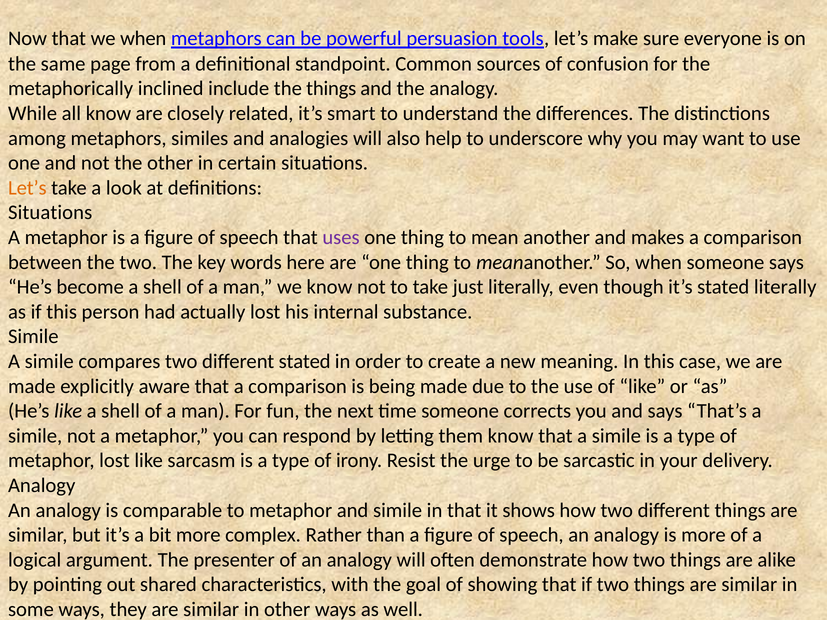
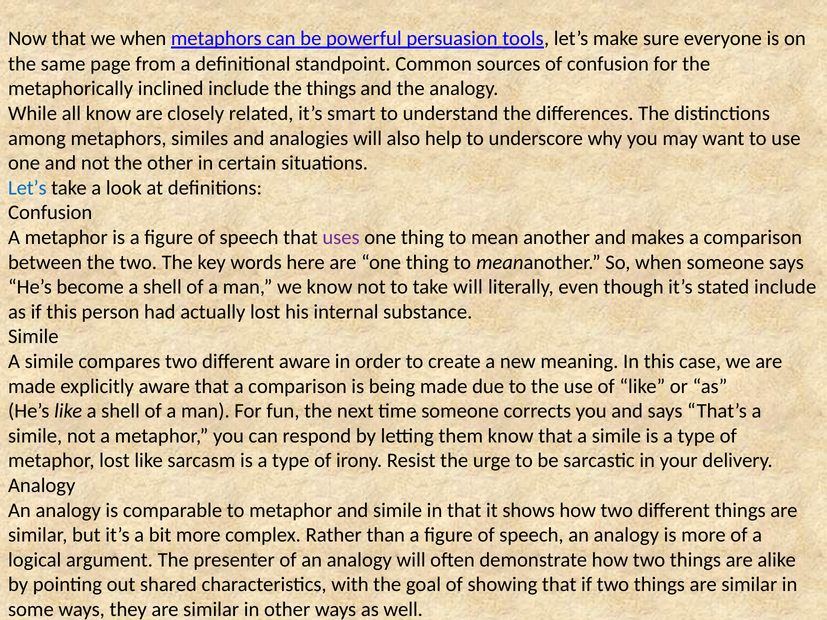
Let’s colour: orange -> blue (27, 188)
Situations: Situations -> Confusion (50, 213)
take just: just -> will (468, 287)
stated literally: literally -> include (785, 287)
different stated: stated -> aware (305, 362)
